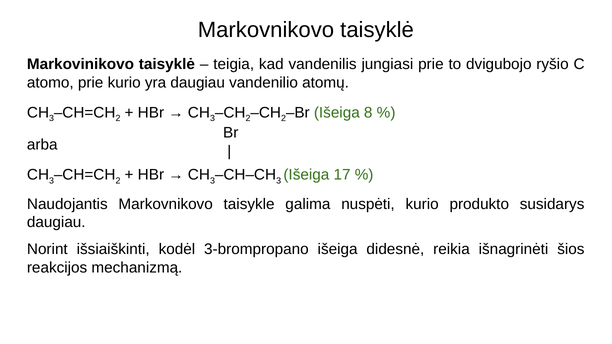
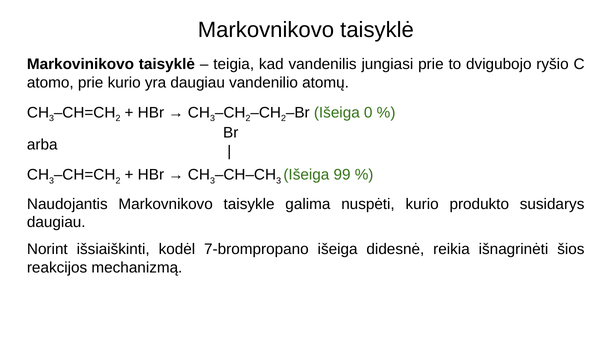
8: 8 -> 0 (368, 113)
17: 17 -> 99 (342, 175)
3-brompropano: 3-brompropano -> 7-brompropano (256, 249)
